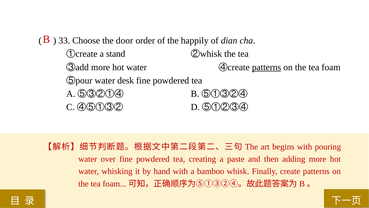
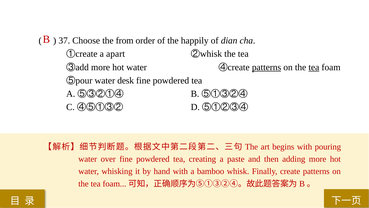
33: 33 -> 37 (64, 41)
door: door -> from (125, 41)
stand: stand -> apart (116, 54)
tea underline: none -> present (314, 67)
